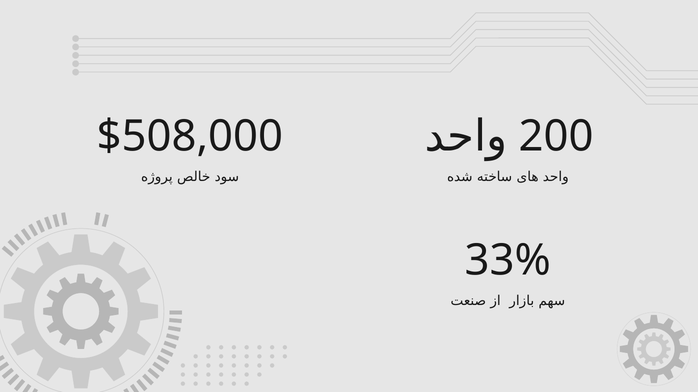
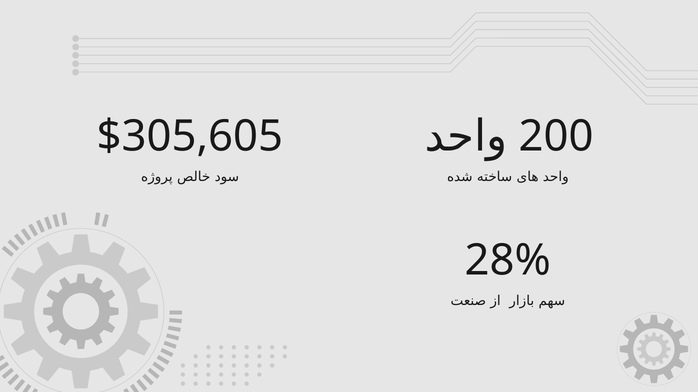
$508,000: $508,000 -> $305,605 (190, 137)
33%: 33% -> 28% (508, 261)
